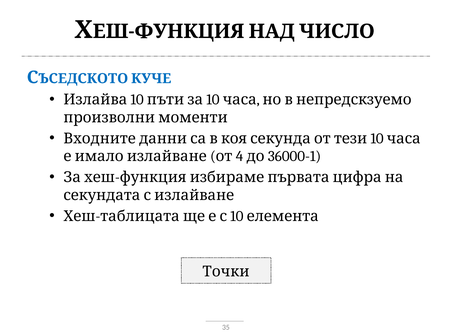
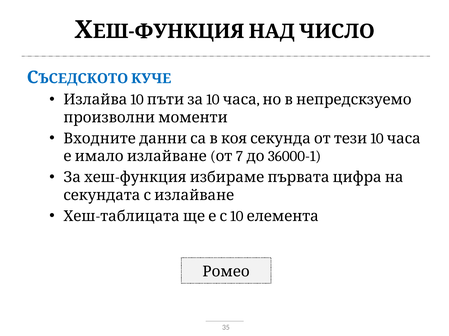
4: 4 -> 7 (240, 157)
Точки: Точки -> Ромео (226, 272)
